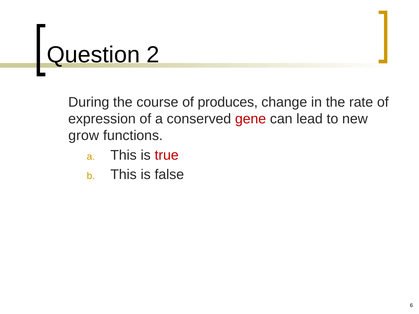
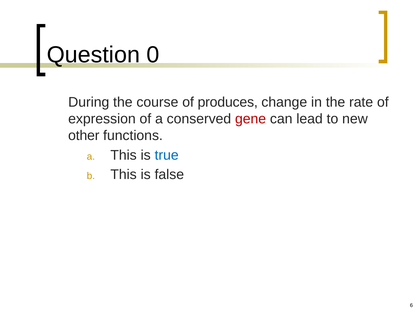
2: 2 -> 0 (153, 55)
grow: grow -> other (84, 136)
true colour: red -> blue (167, 155)
